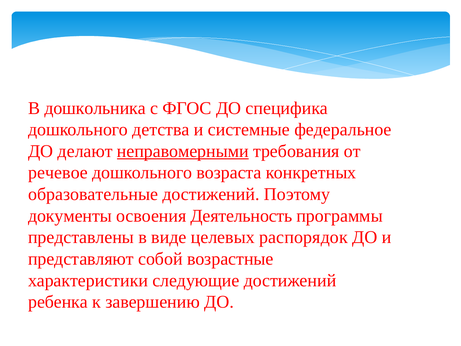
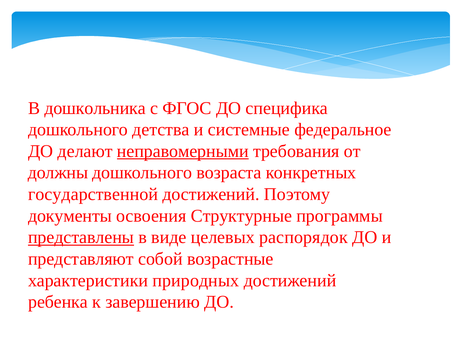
речевое: речевое -> должны (58, 173)
образовательные: образовательные -> государственной (93, 194)
Деятельность: Деятельность -> Структурные (241, 216)
представлены underline: none -> present (81, 237)
следующие: следующие -> природных (196, 280)
